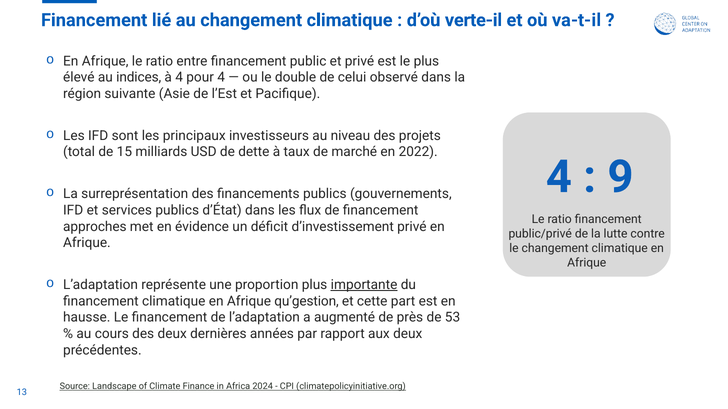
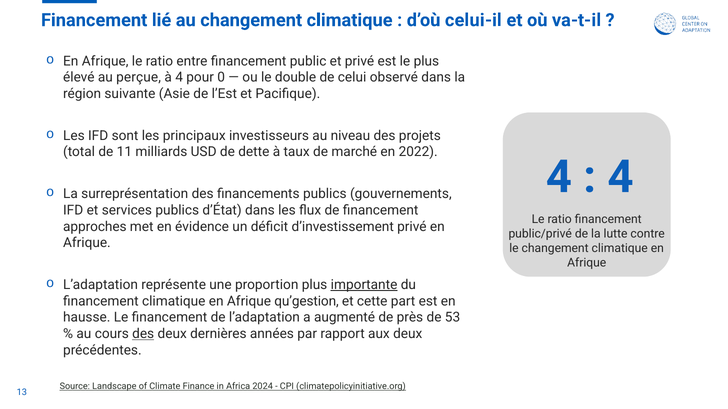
verte-il: verte-il -> celui-il (473, 20)
indices: indices -> perçue (139, 78)
pour 4: 4 -> 0 (221, 78)
15: 15 -> 11 (124, 152)
9: 9 -> 4 (620, 177)
des underline: none -> present (143, 334)
